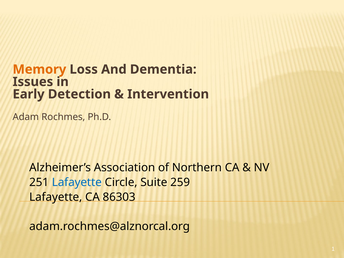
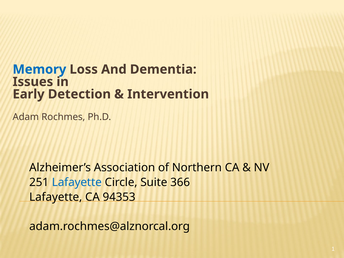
Memory colour: orange -> blue (39, 69)
259: 259 -> 366 (180, 182)
86303: 86303 -> 94353 (119, 197)
